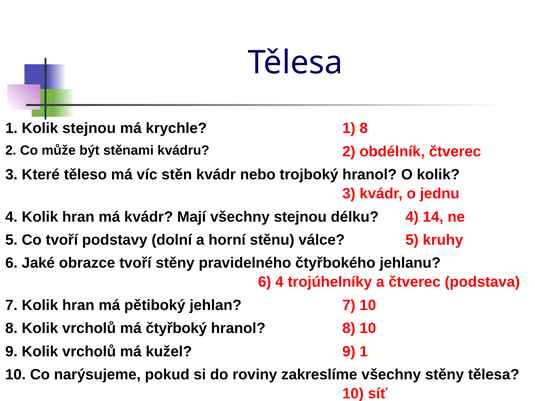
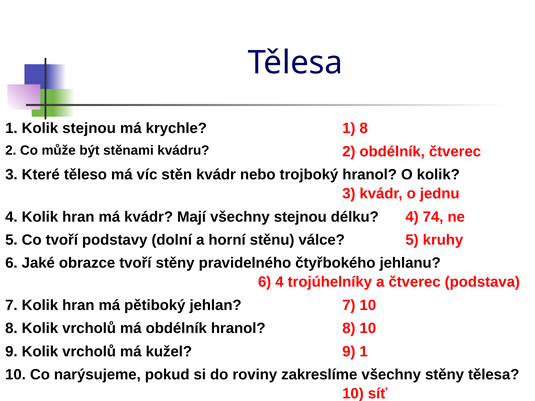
14: 14 -> 74 (433, 217)
má čtyřboký: čtyřboký -> obdélník (176, 329)
